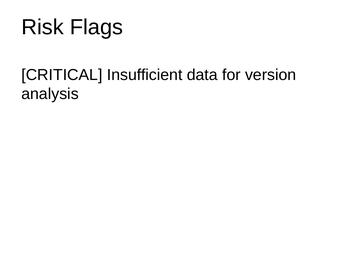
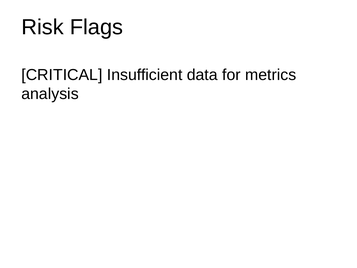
version: version -> metrics (271, 75)
